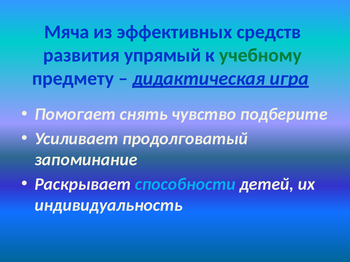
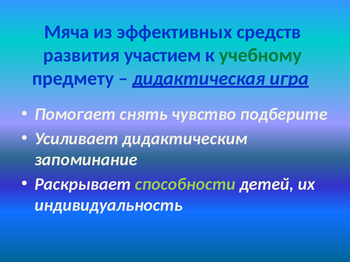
упрямый: упрямый -> участием (163, 55)
продолговатый: продолговатый -> дидактическим (185, 139)
способности colour: light blue -> light green (185, 184)
